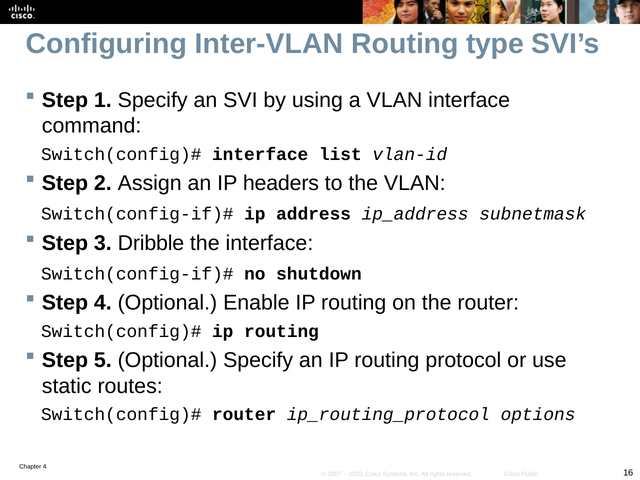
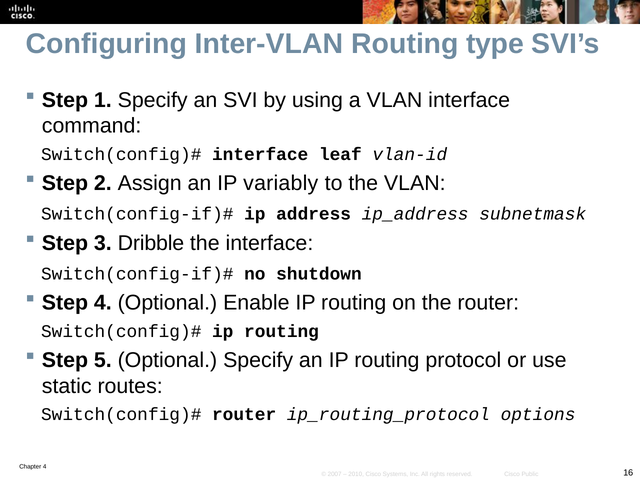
list: list -> leaf (340, 154)
headers: headers -> variably (281, 183)
